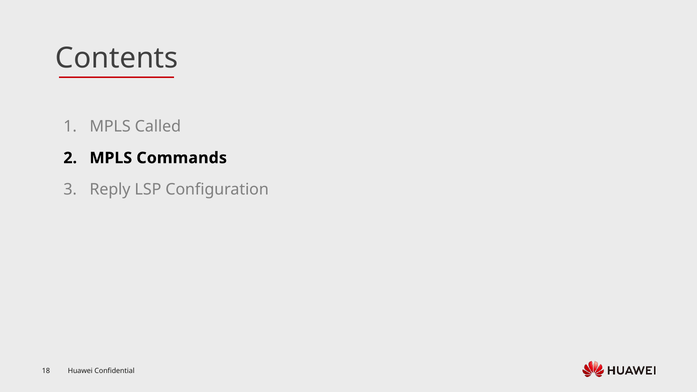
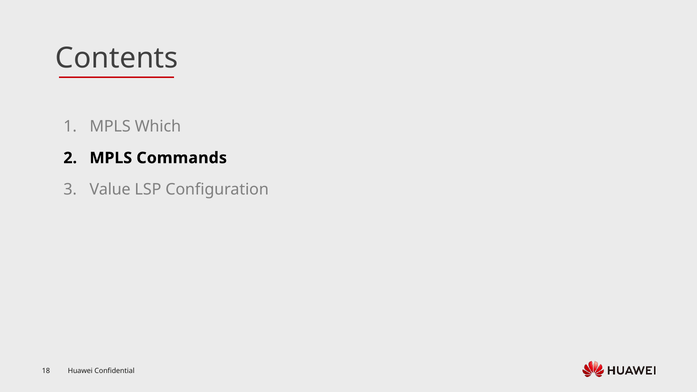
Called: Called -> Which (158, 126)
Reply: Reply -> Value (110, 190)
